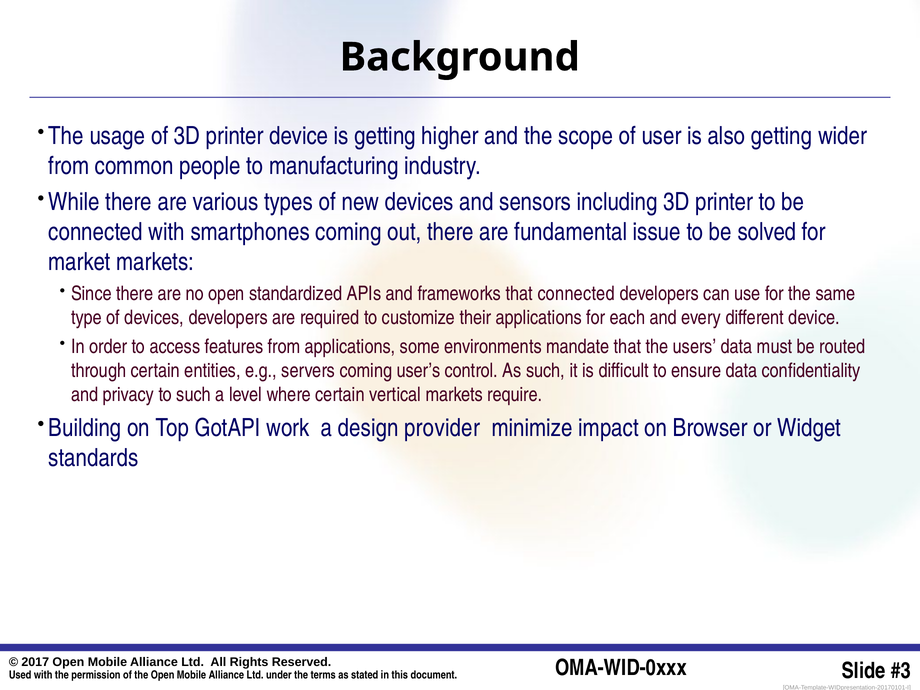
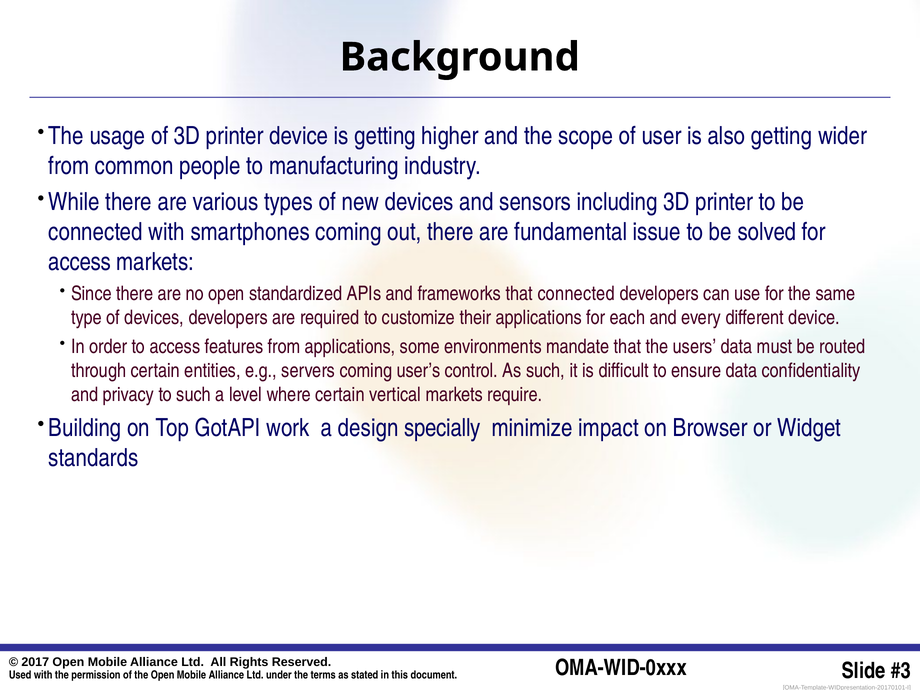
market: market -> access (80, 262)
provider: provider -> specially (442, 428)
